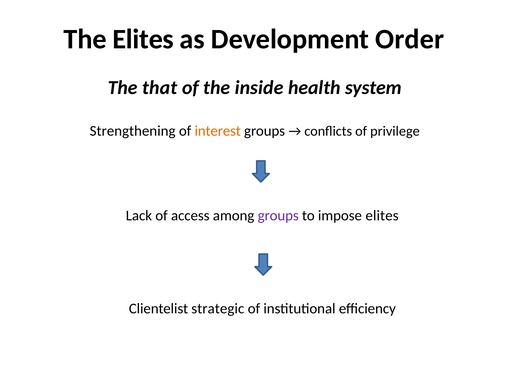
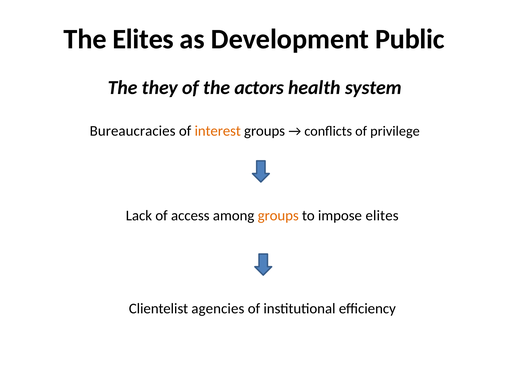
Order: Order -> Public (410, 39)
that: that -> they (160, 88)
inside: inside -> actors (259, 88)
Strengthening: Strengthening -> Bureaucracies (133, 131)
groups colour: purple -> orange (278, 216)
strategic: strategic -> agencies (218, 309)
